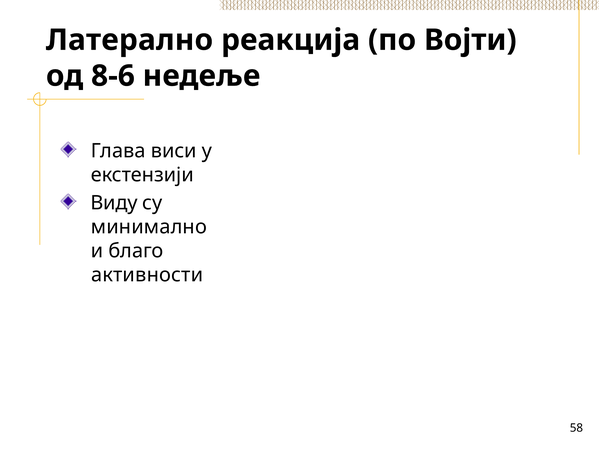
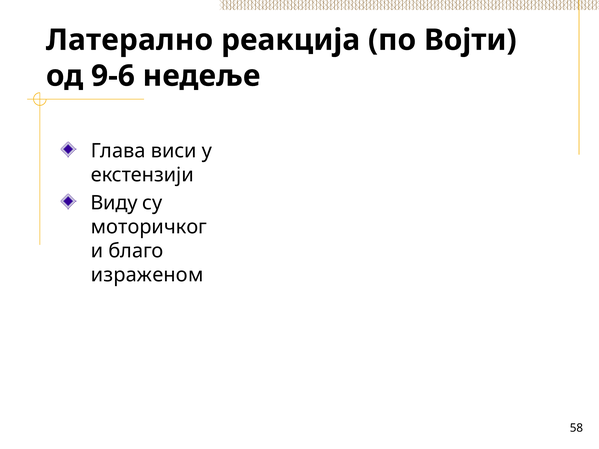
8-6: 8-6 -> 9-6 (113, 76)
минимално: минимално -> мотoричког (149, 227)
активности: активности -> израженом (147, 275)
